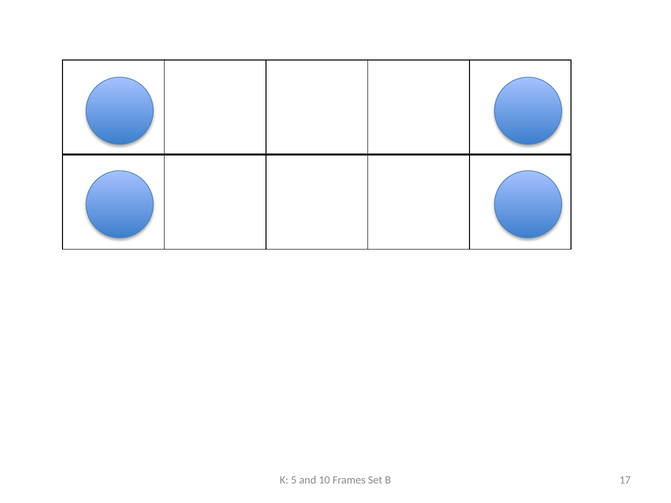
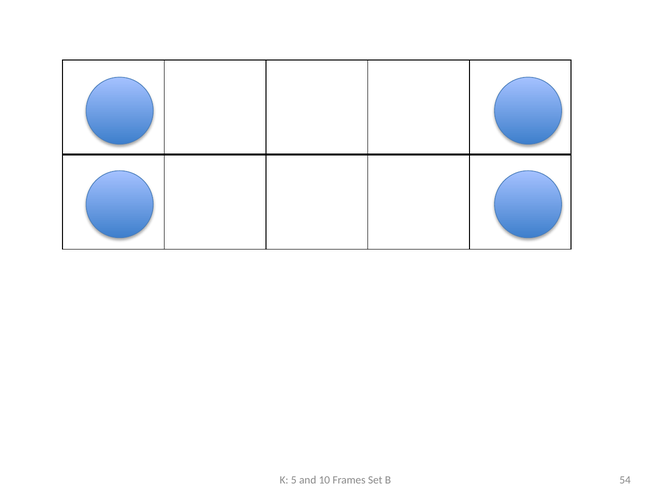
17: 17 -> 54 (625, 480)
